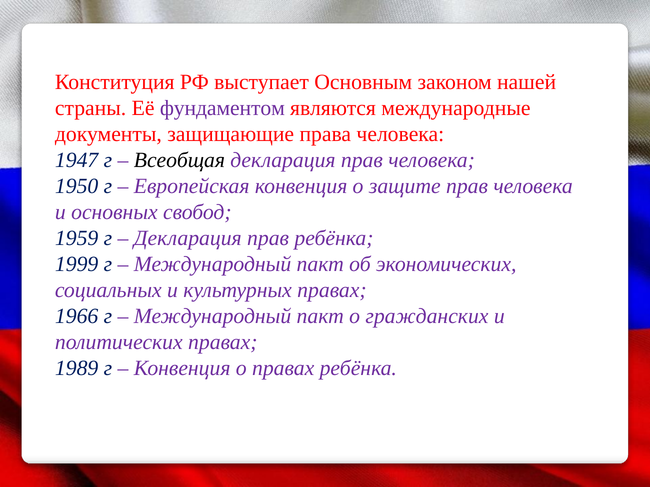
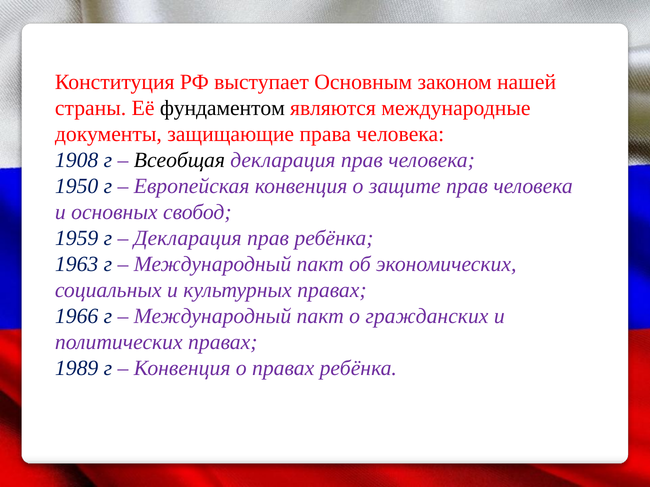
фундаментом colour: purple -> black (222, 108)
1947: 1947 -> 1908 (77, 160)
1999: 1999 -> 1963 (77, 264)
